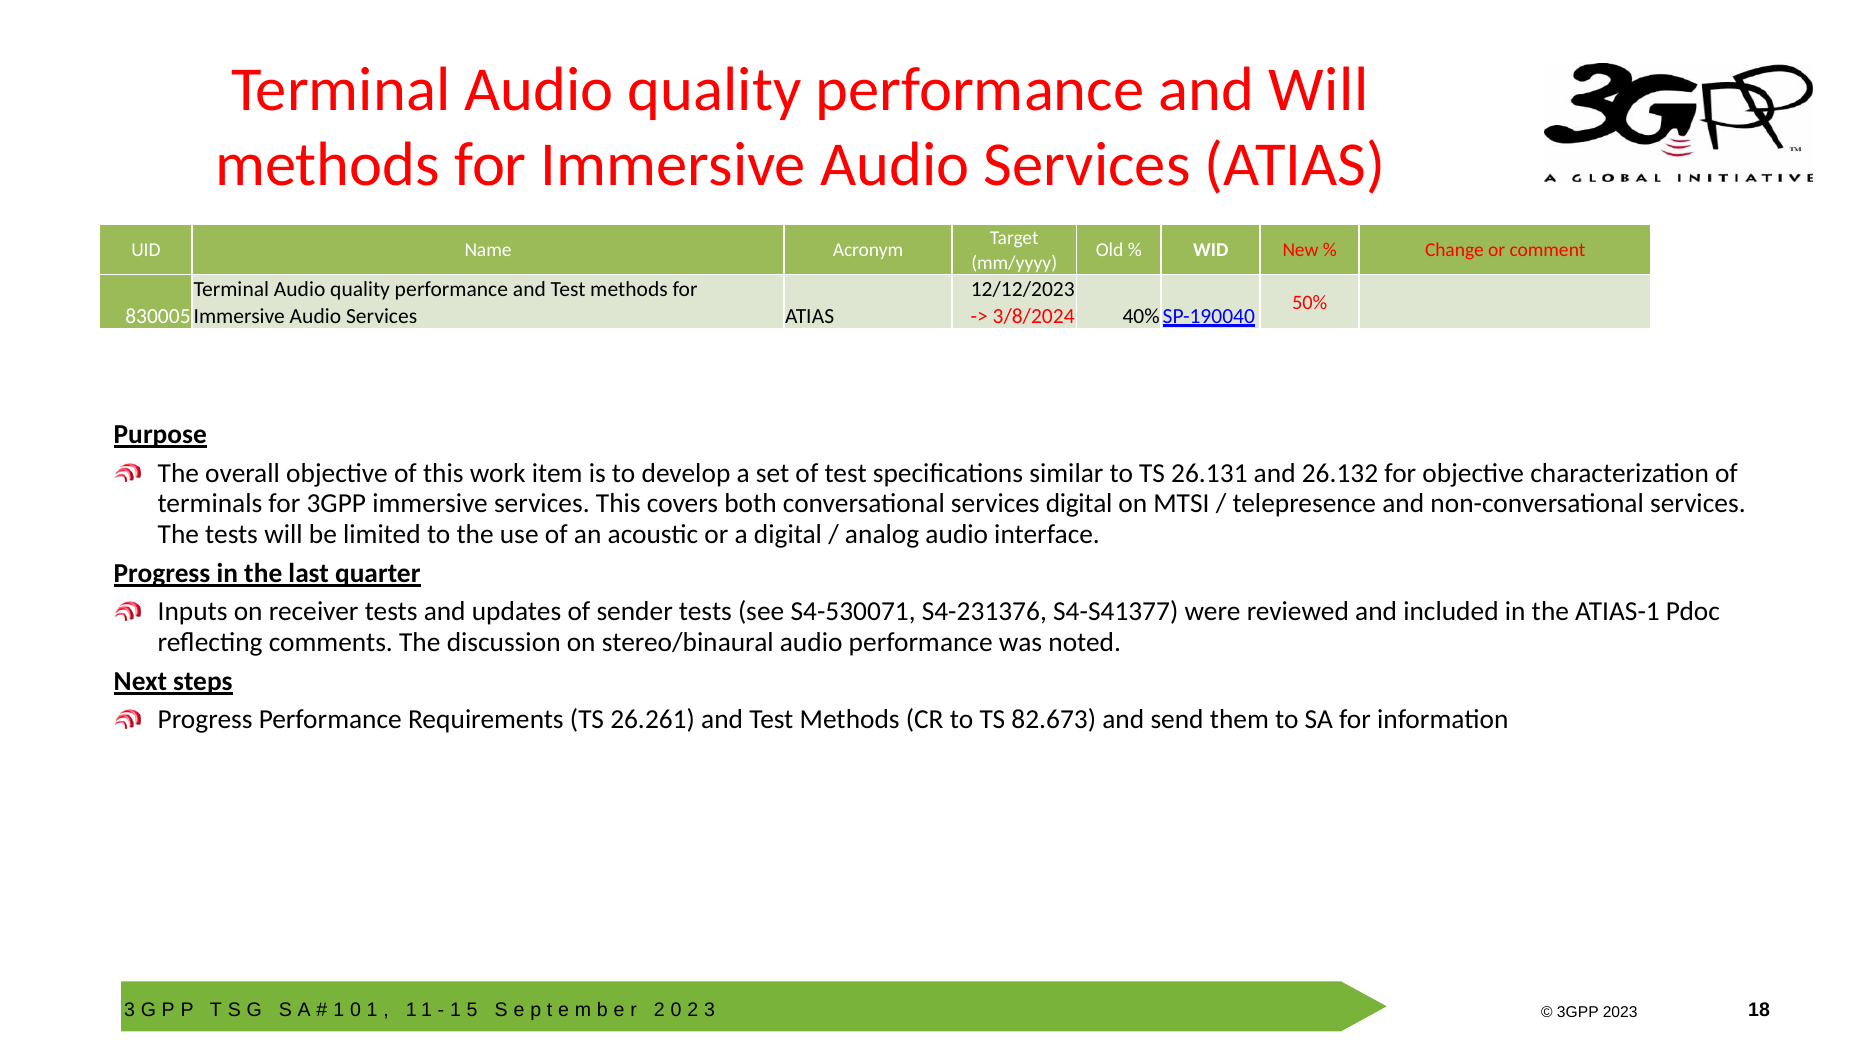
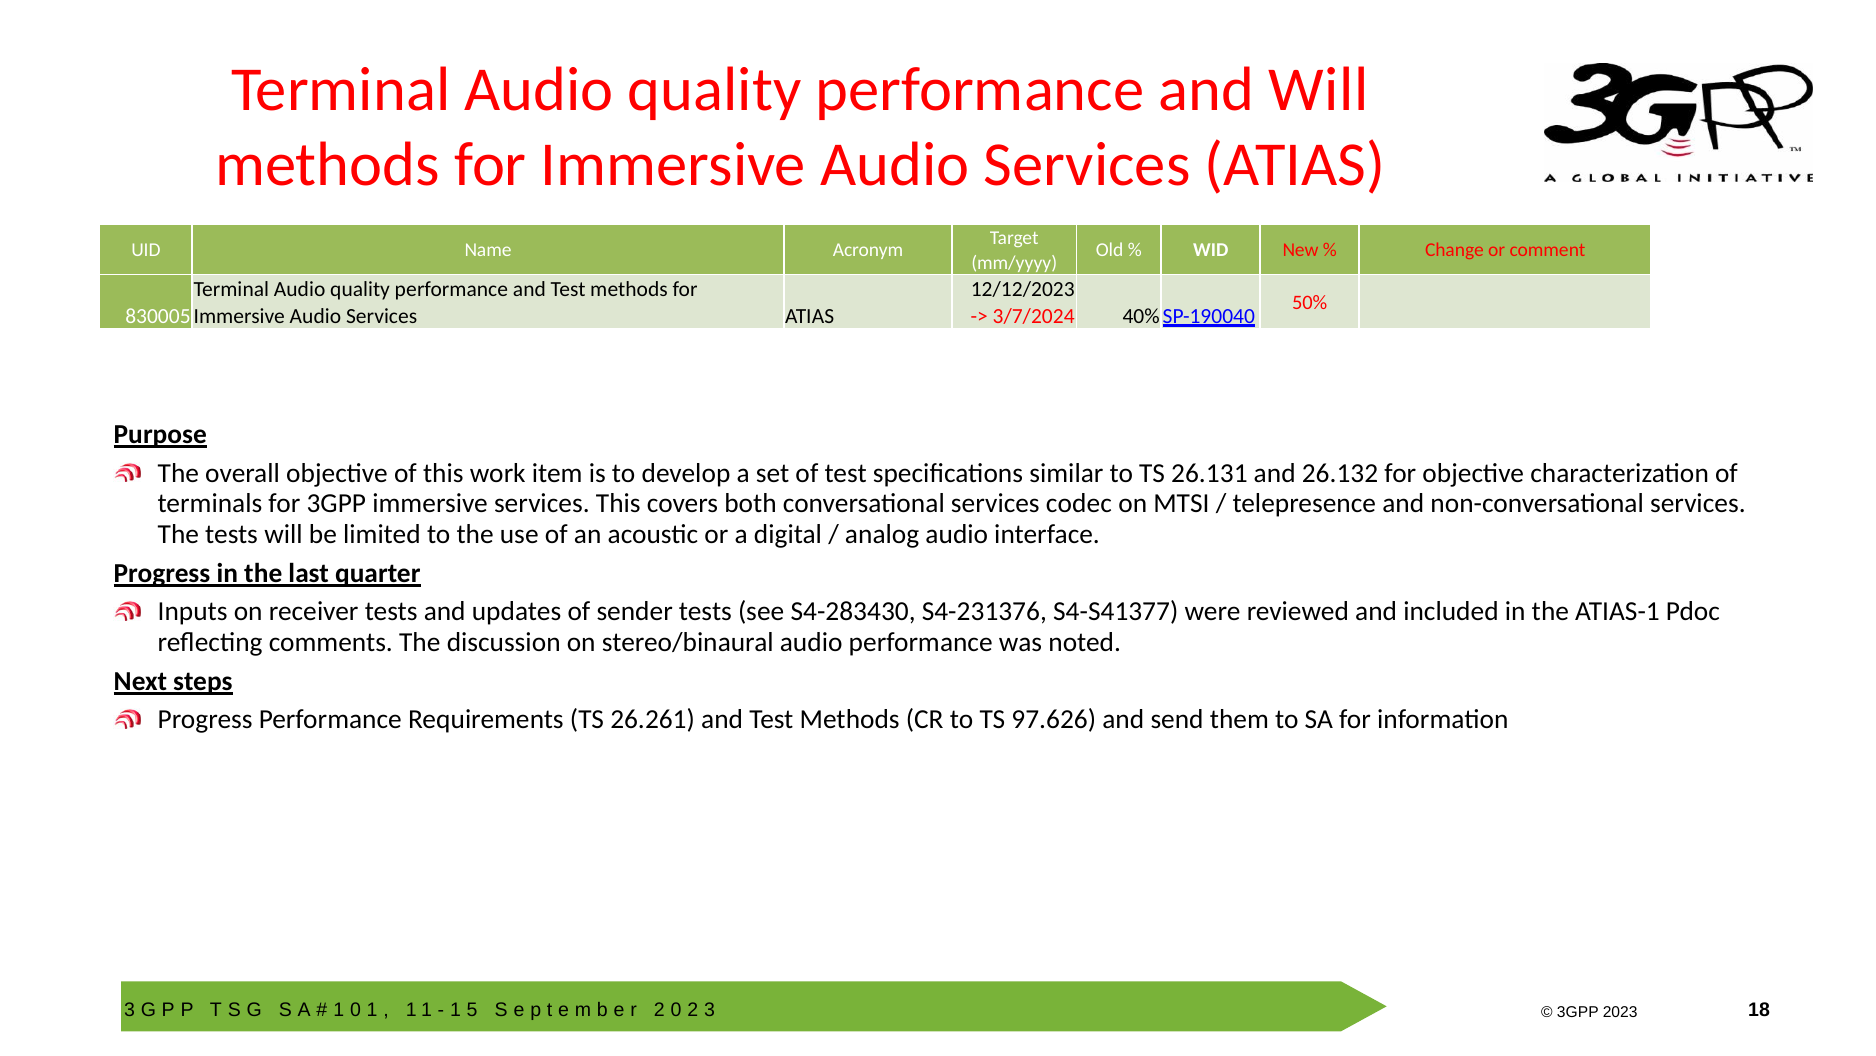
3/8/2024: 3/8/2024 -> 3/7/2024 (1034, 316)
services digital: digital -> codec (1079, 504)
S4-530071: S4-530071 -> S4-283430 (853, 611)
82.673: 82.673 -> 97.626 (1054, 719)
